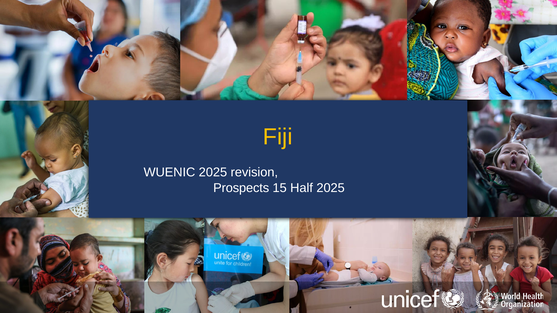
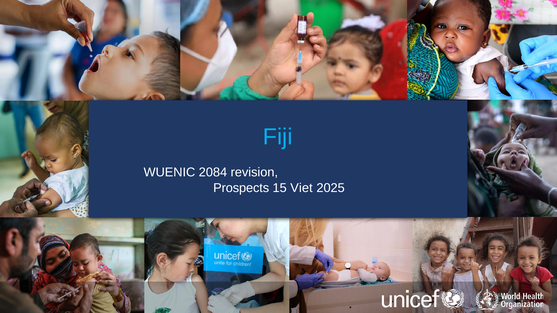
Fiji colour: yellow -> light blue (278, 137)
WUENIC 2025: 2025 -> 2084 (213, 173)
Half: Half -> Viet (302, 188)
